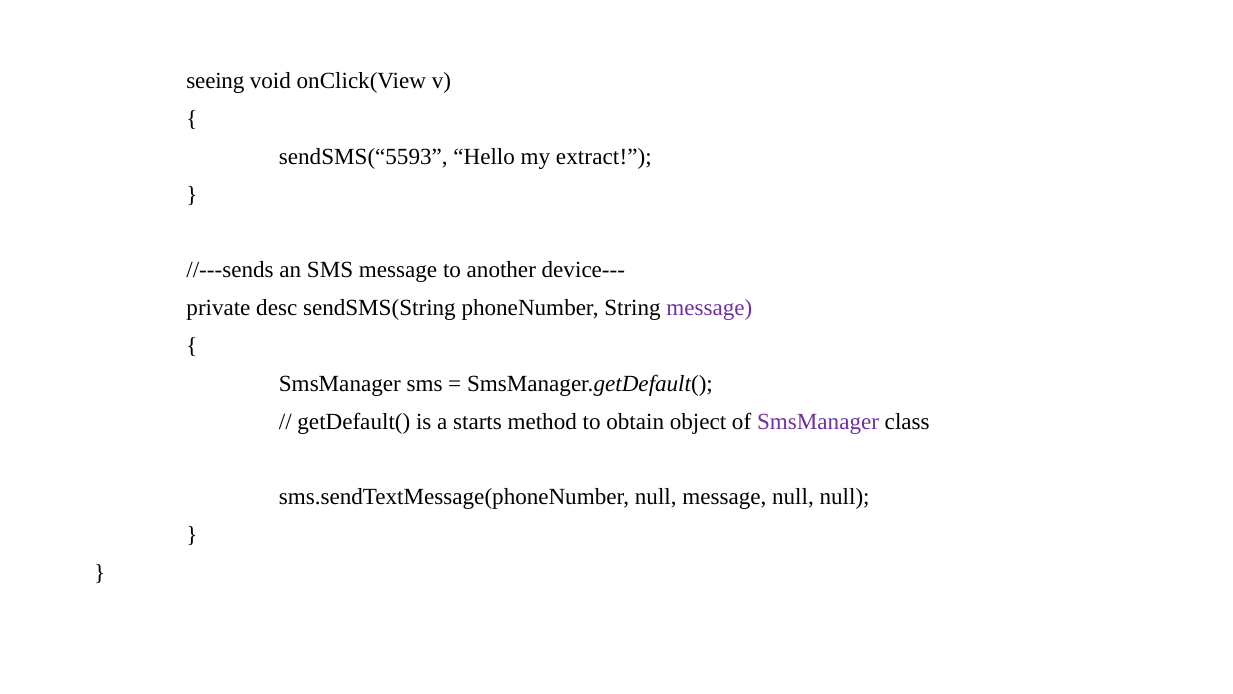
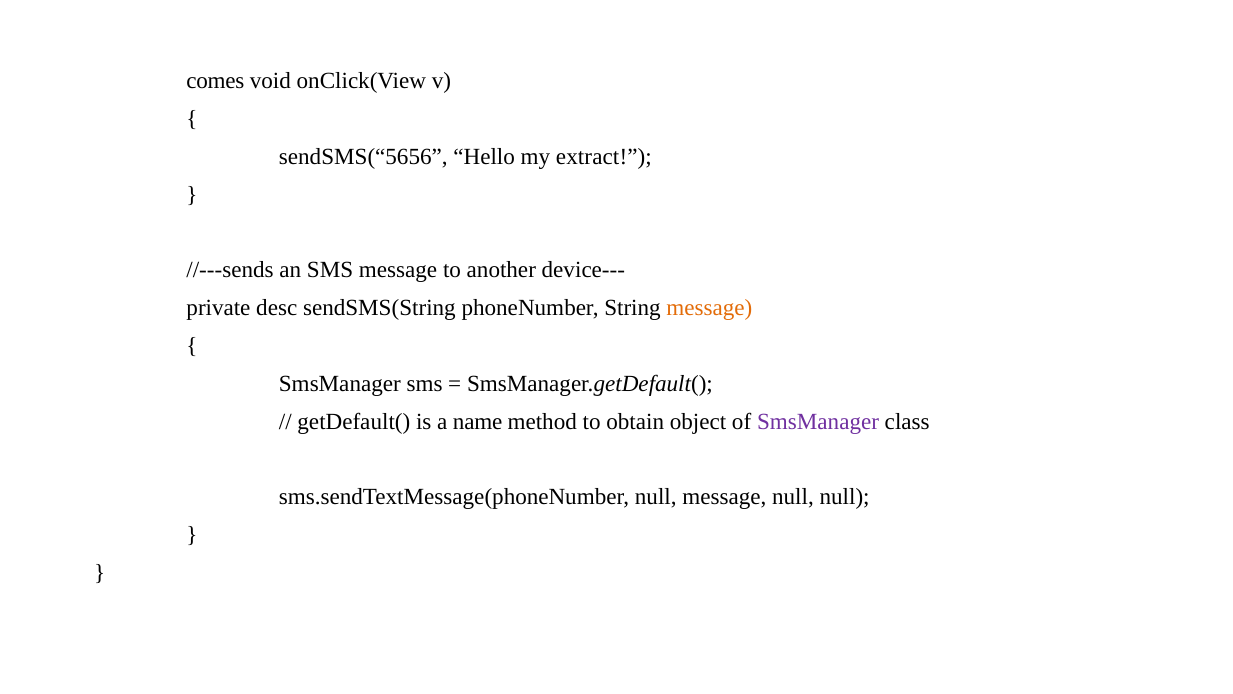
seeing: seeing -> comes (215, 81)
sendSMS(“5593: sendSMS(“5593 -> sendSMS(“5656 (363, 156)
message colour: purple -> orange (709, 308)
starts: starts -> name (478, 421)
